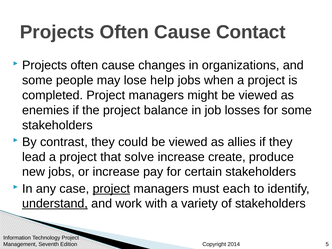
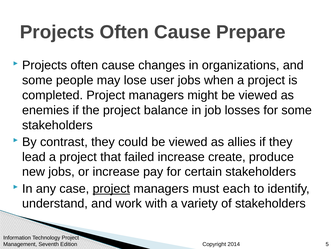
Contact: Contact -> Prepare (251, 32)
help: help -> user (162, 80)
solve: solve -> failed (139, 157)
understand underline: present -> none (55, 204)
